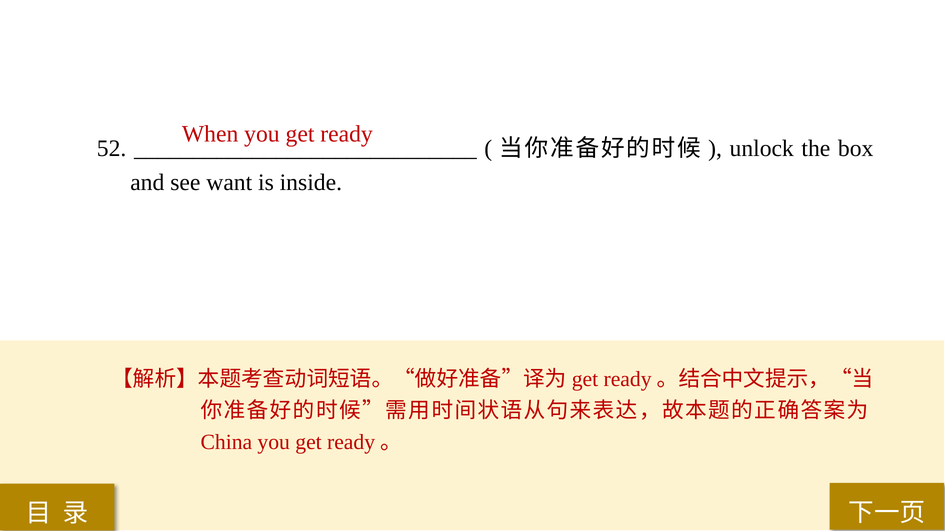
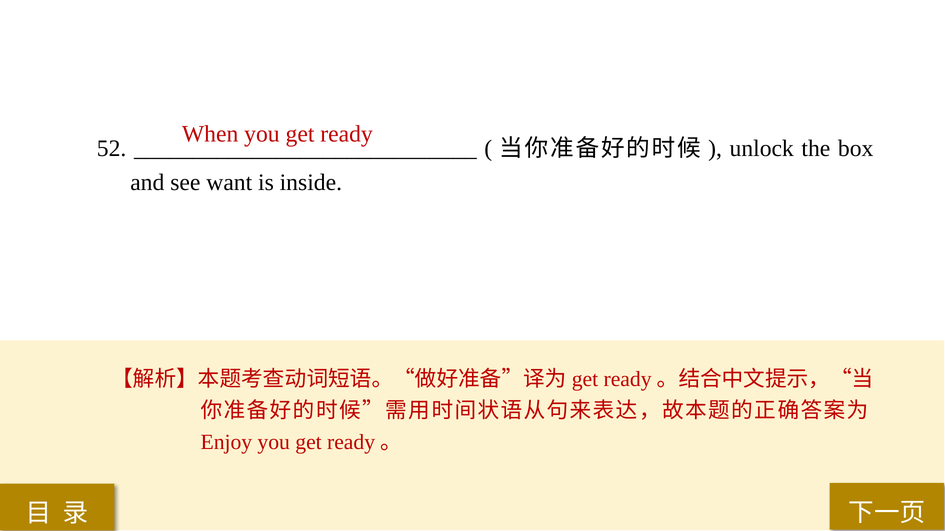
China: China -> Enjoy (226, 442)
